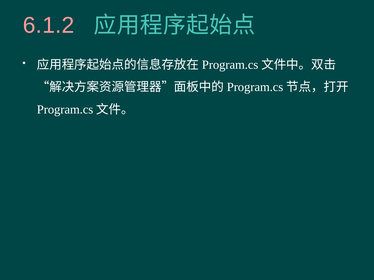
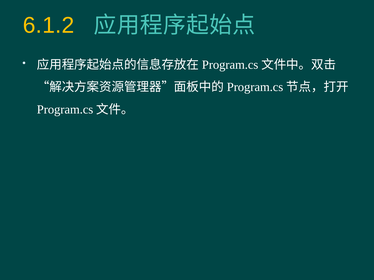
6.1.2 colour: pink -> yellow (49, 25)
